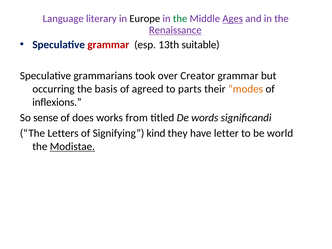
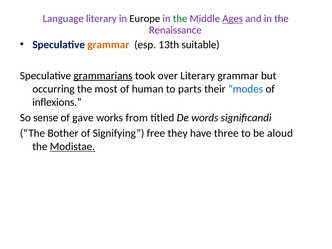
Renaissance underline: present -> none (175, 30)
grammar colour: red -> orange (108, 45)
grammarians underline: none -> present (103, 76)
over Creator: Creator -> Literary (198, 76)
basis: basis -> most (106, 89)
agreed: agreed -> human (148, 89)
modes colour: orange -> blue (246, 89)
does: does -> gave (83, 118)
Letters: Letters -> Bother (63, 133)
kind: kind -> free (156, 133)
letter: letter -> three (226, 133)
world: world -> aloud (280, 133)
